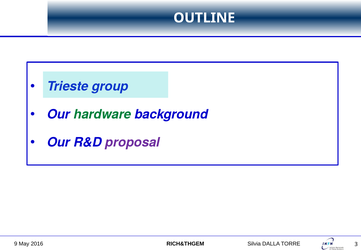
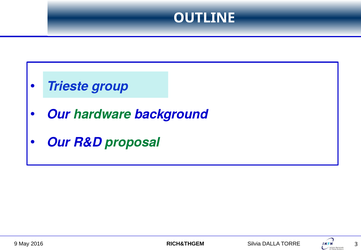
proposal colour: purple -> green (133, 142)
